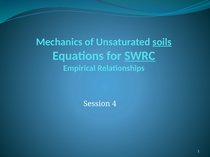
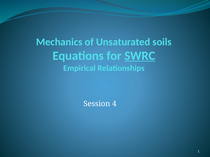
soils underline: present -> none (162, 42)
